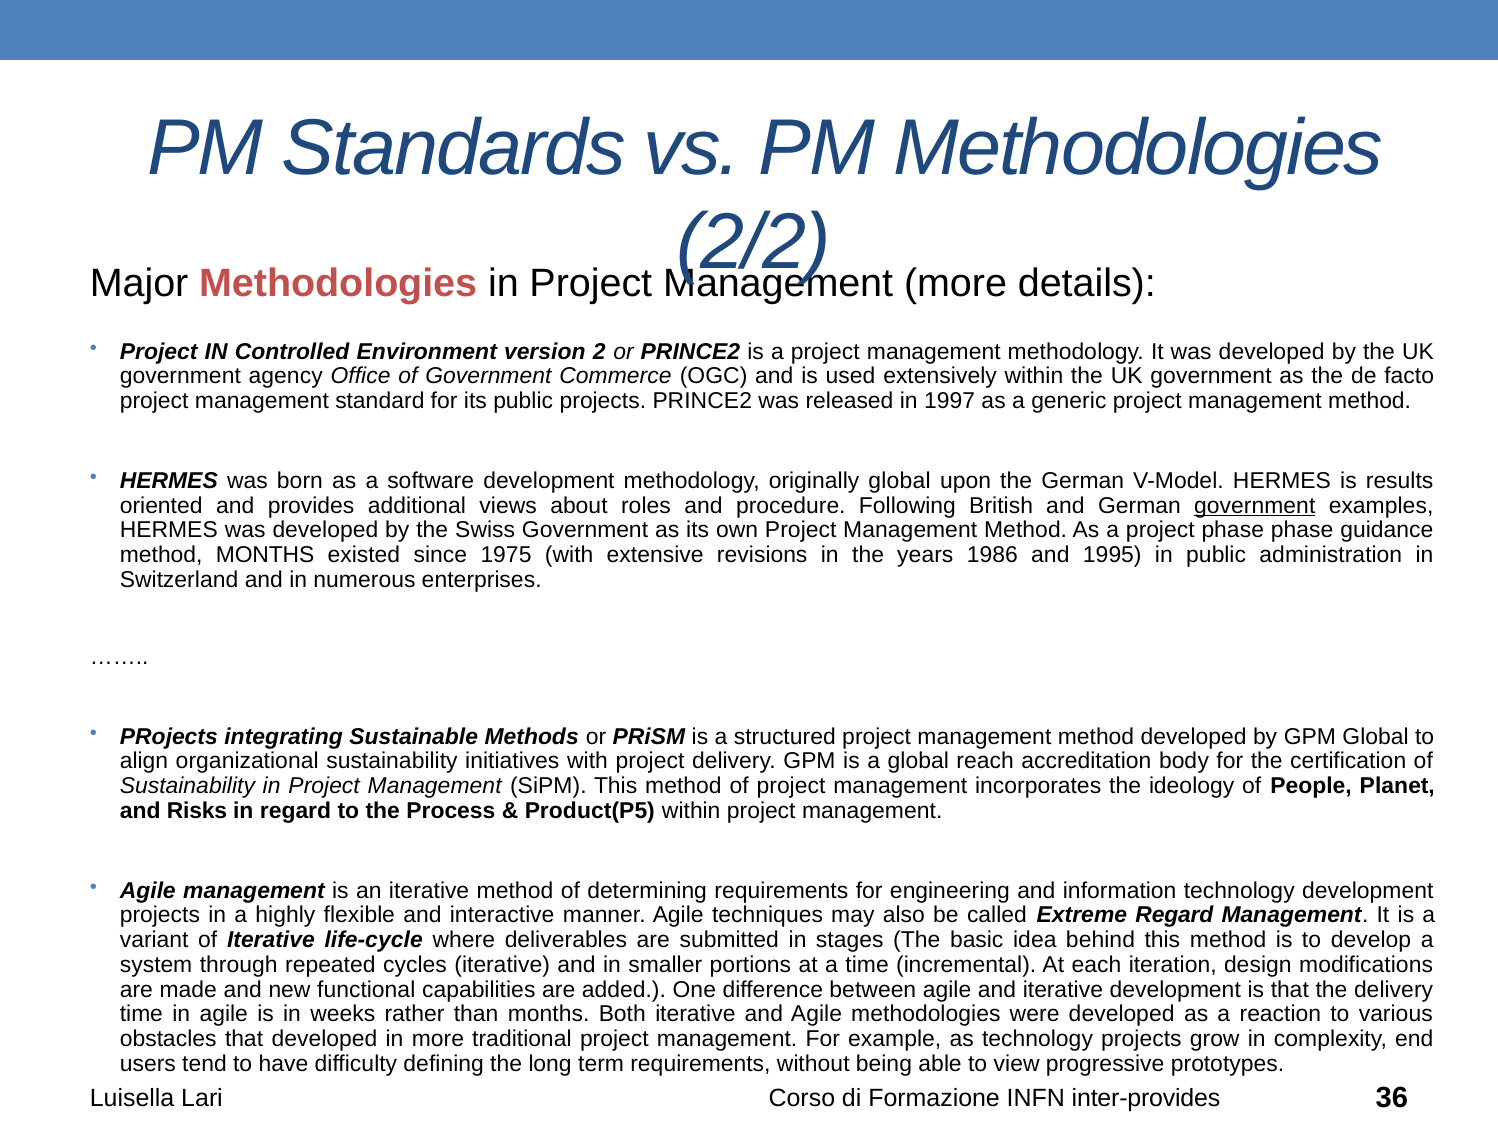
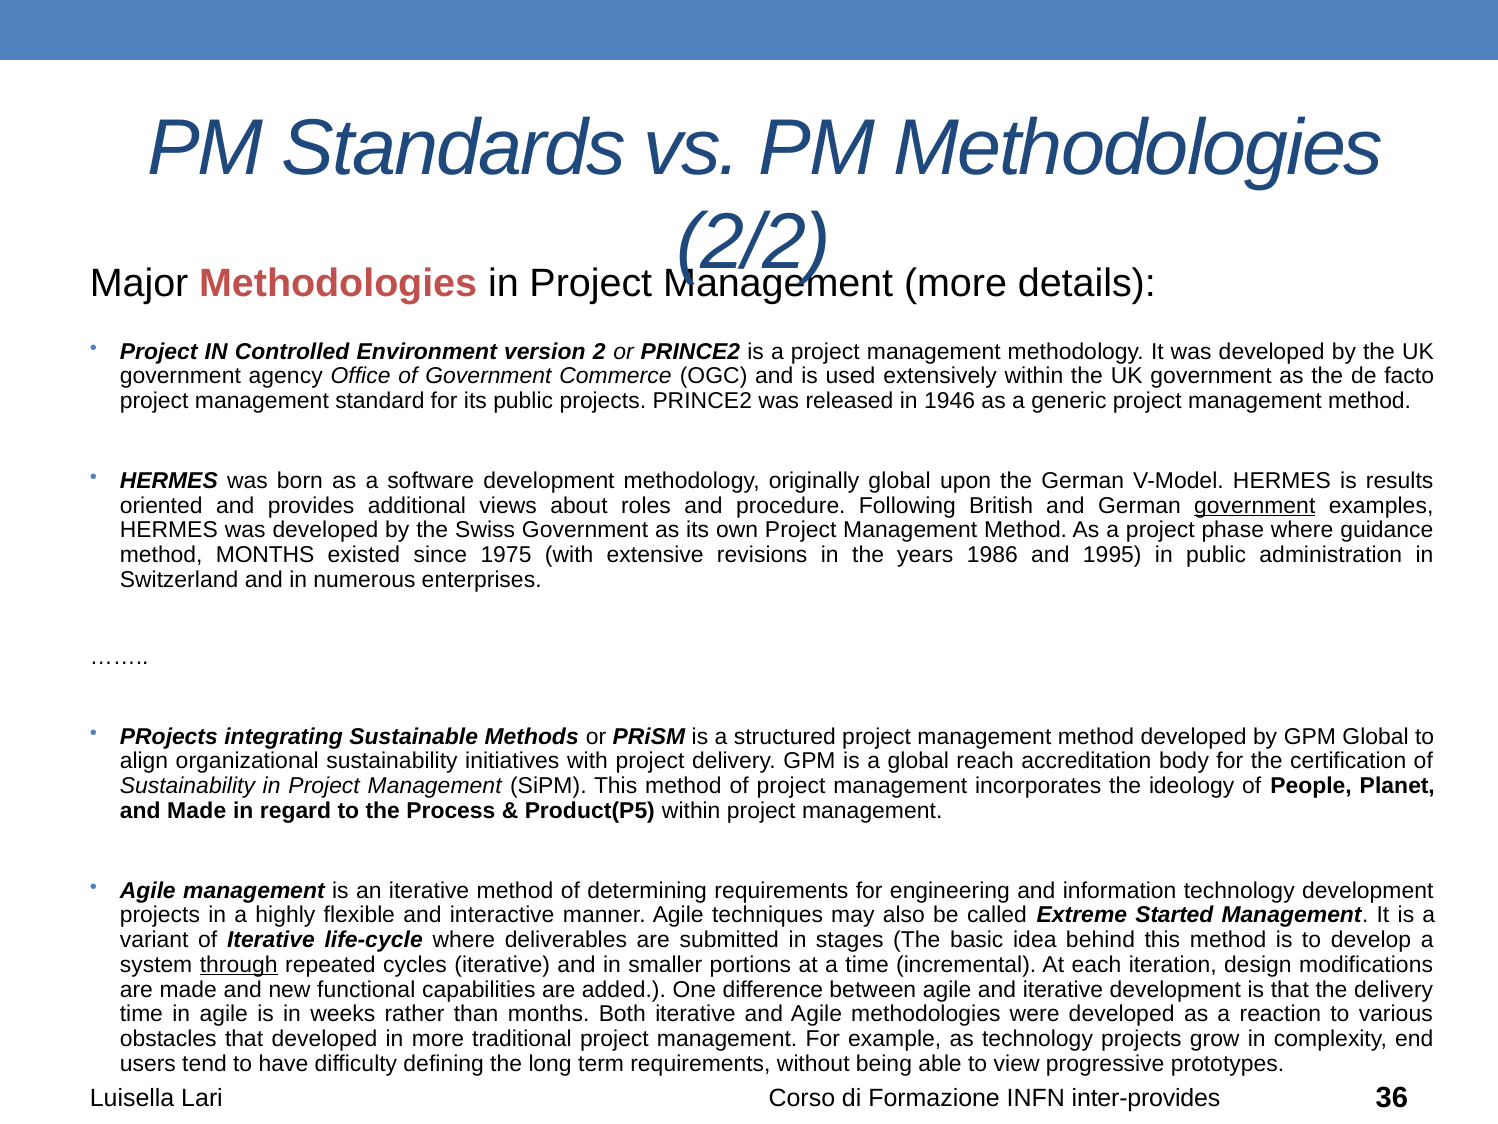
1997: 1997 -> 1946 (950, 401)
phase phase: phase -> where (1302, 530)
and Risks: Risks -> Made (197, 810)
Extreme Regard: Regard -> Started (1174, 915)
through underline: none -> present (239, 964)
